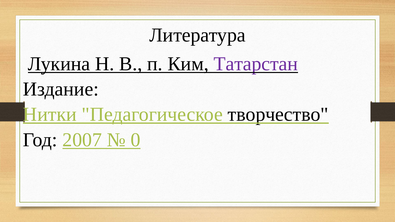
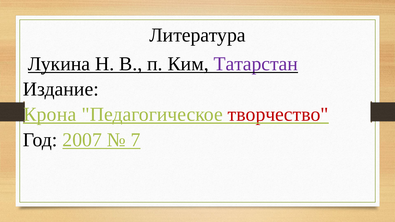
Нитки: Нитки -> Крона (50, 115)
творчество colour: black -> red (278, 115)
0: 0 -> 7 (136, 140)
